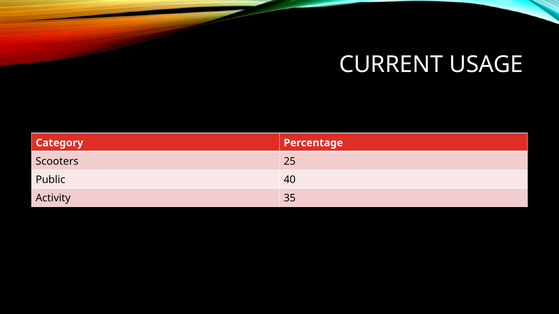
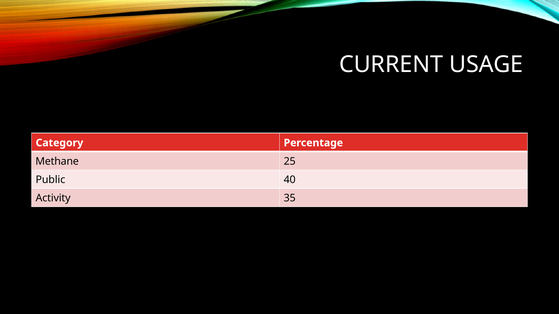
Scooters: Scooters -> Methane (57, 161)
